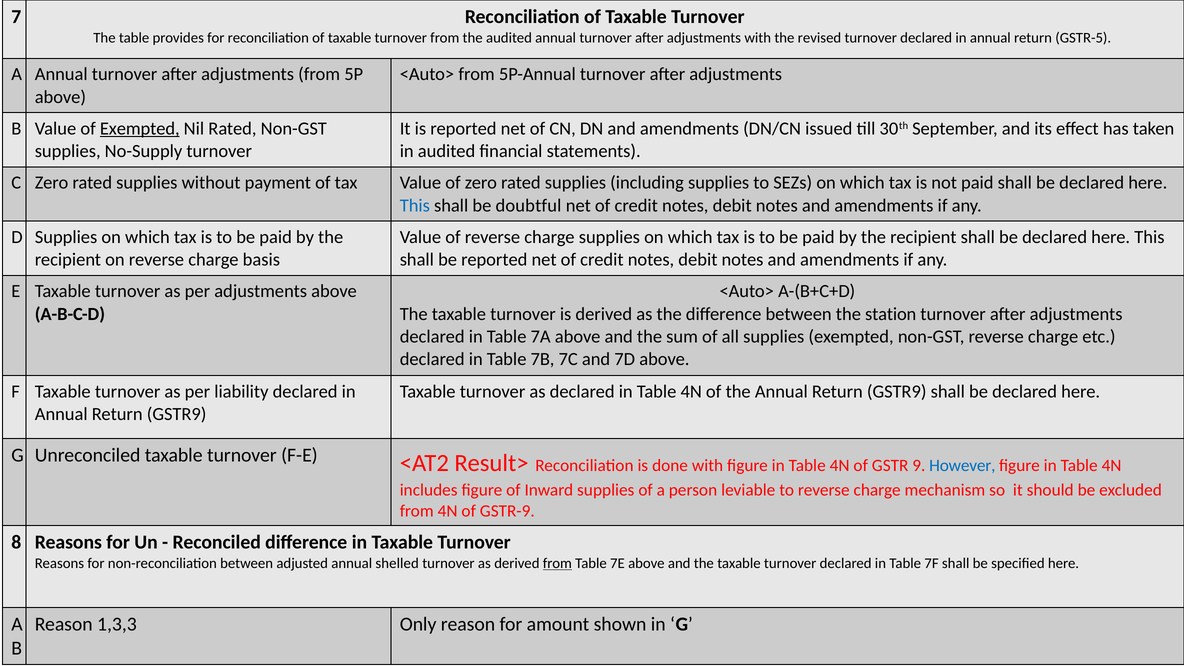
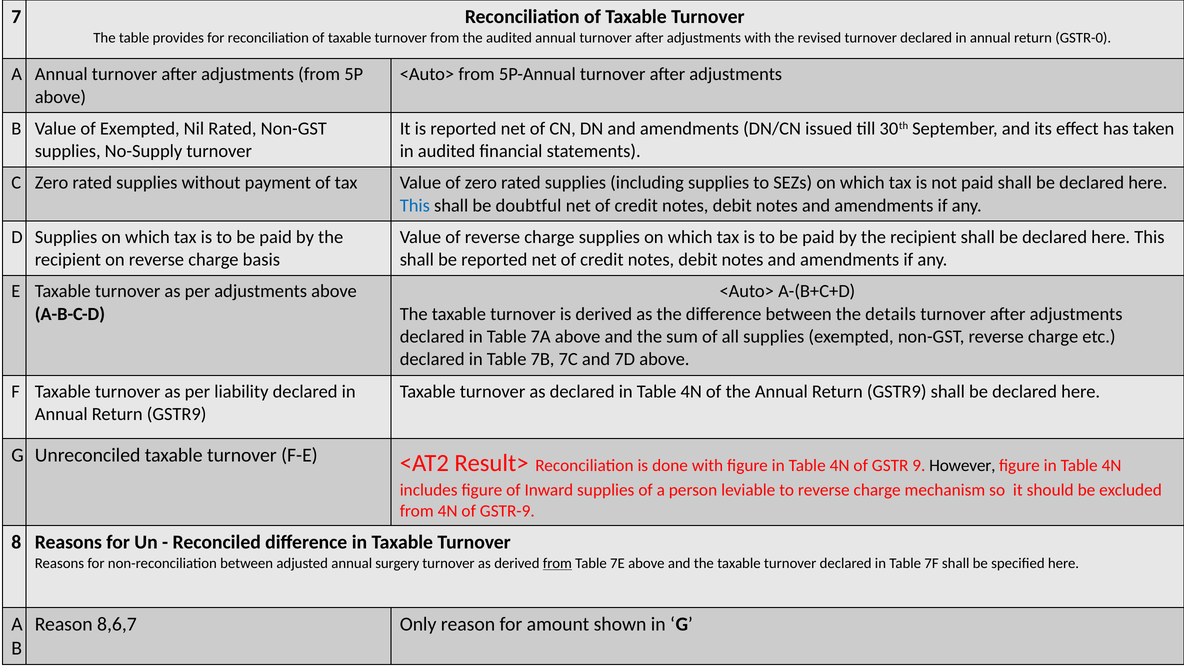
GSTR-5: GSTR-5 -> GSTR-0 (1083, 38)
Exempted underline: present -> none (140, 129)
station: station -> details (891, 314)
However colour: blue -> black (962, 465)
shelled: shelled -> surgery (397, 563)
1,3,3: 1,3,3 -> 8,6,7 (117, 624)
